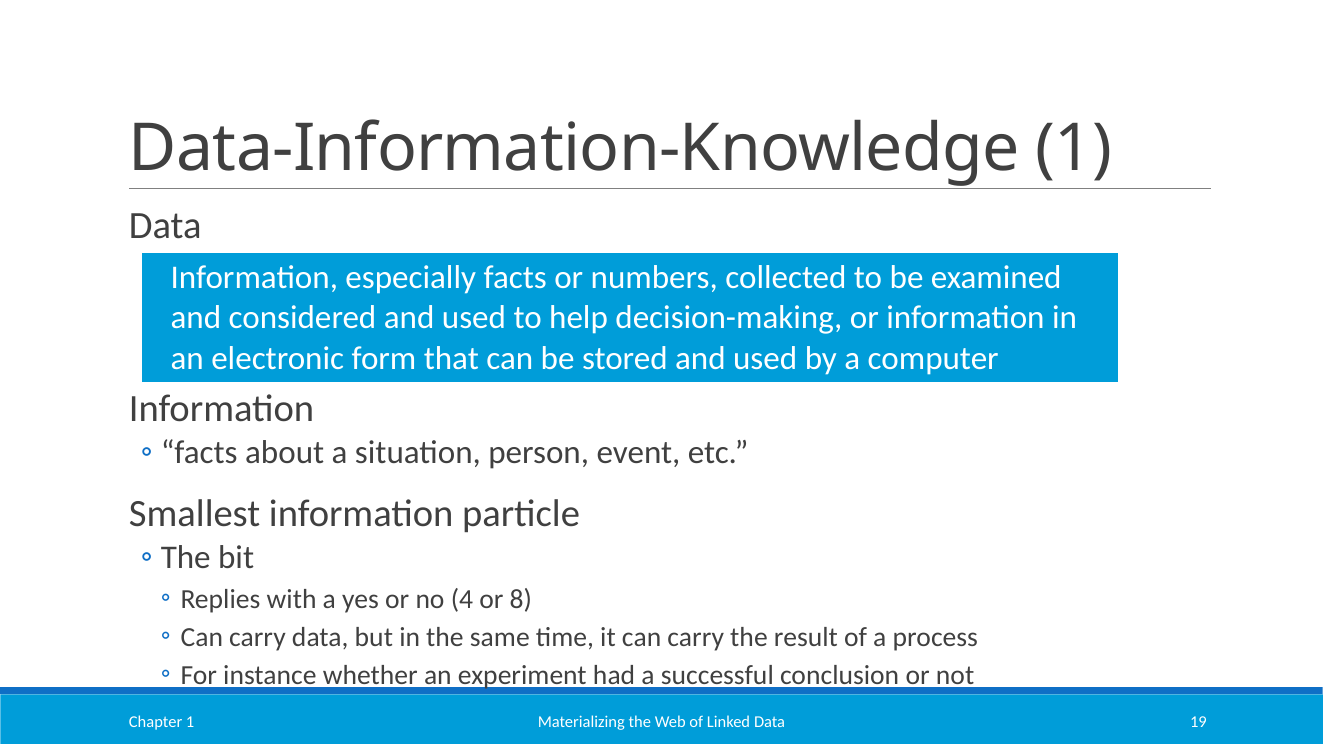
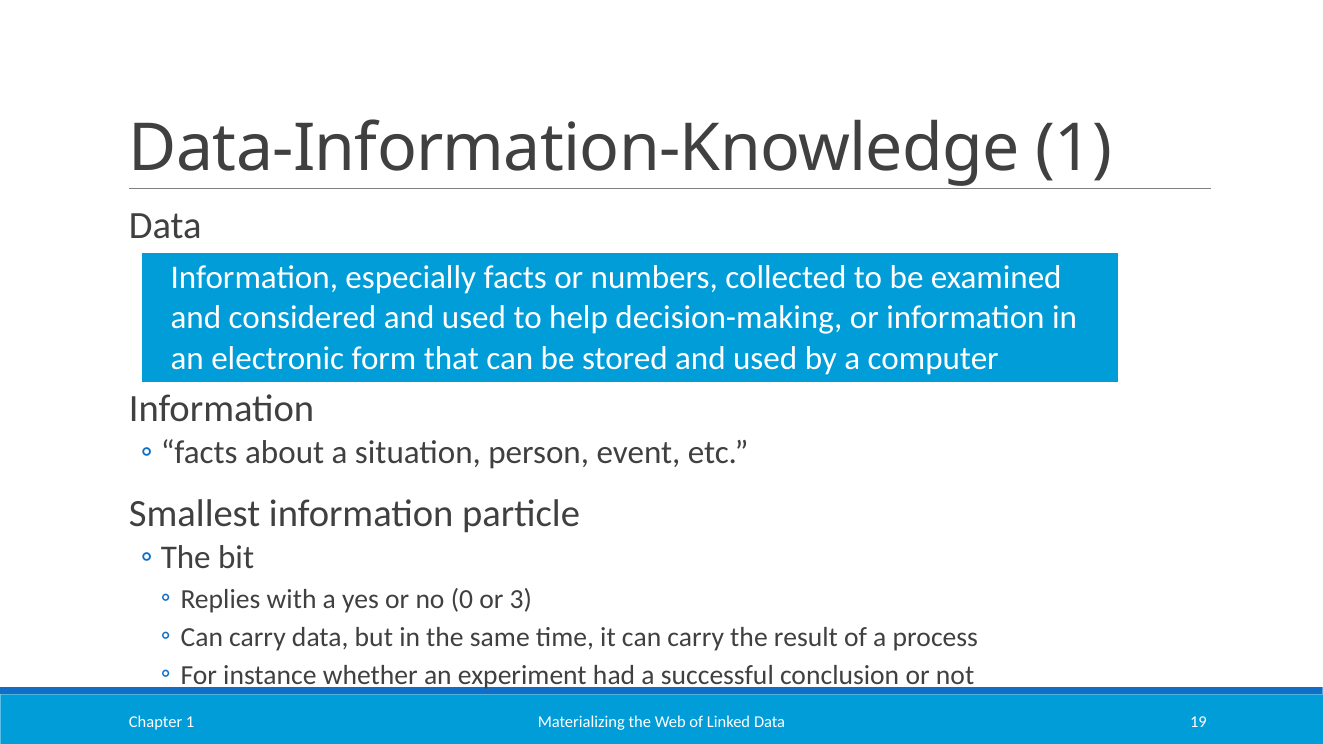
4: 4 -> 0 (462, 599)
8: 8 -> 3 (521, 599)
